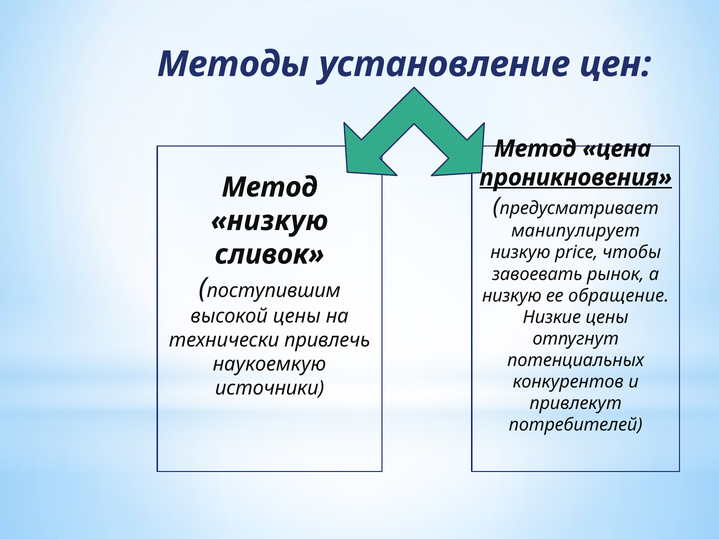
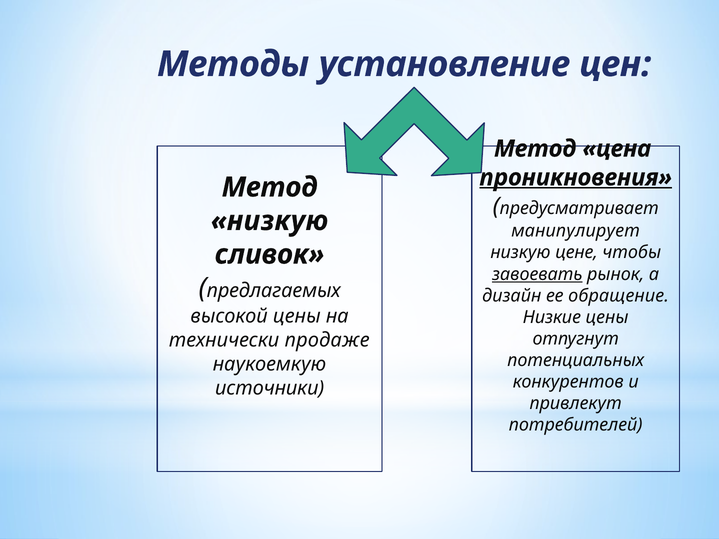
price: price -> цене (577, 253)
завоевать underline: none -> present (537, 274)
поступившим: поступившим -> предлагаемых (274, 291)
низкую: низкую -> дизайн (512, 296)
привлечь: привлечь -> продаже (327, 340)
